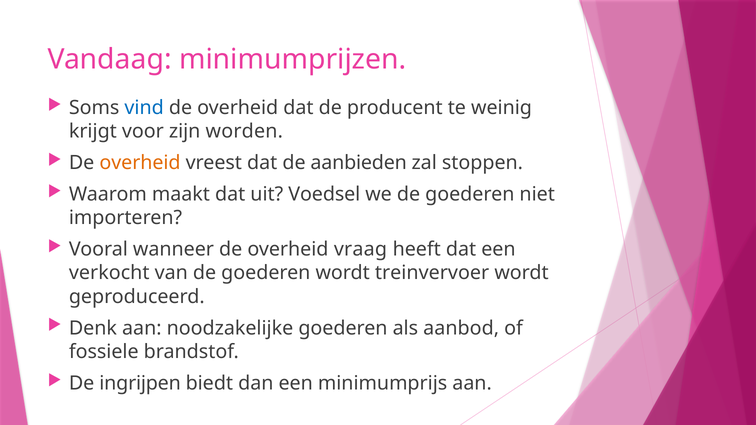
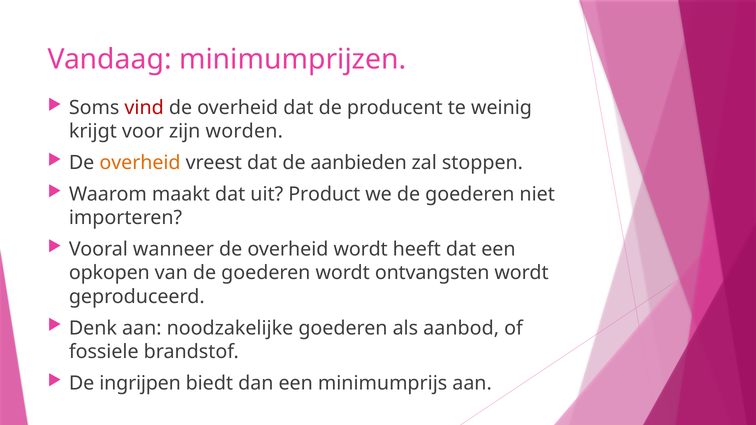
vind colour: blue -> red (144, 108)
Voedsel: Voedsel -> Product (324, 194)
overheid vraag: vraag -> wordt (361, 250)
verkocht: verkocht -> opkopen (109, 273)
treinvervoer: treinvervoer -> ontvangsten (432, 273)
